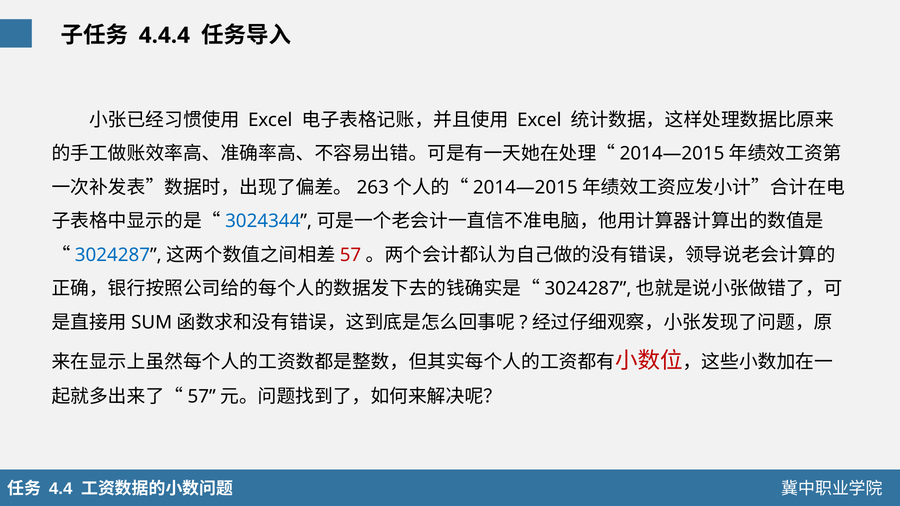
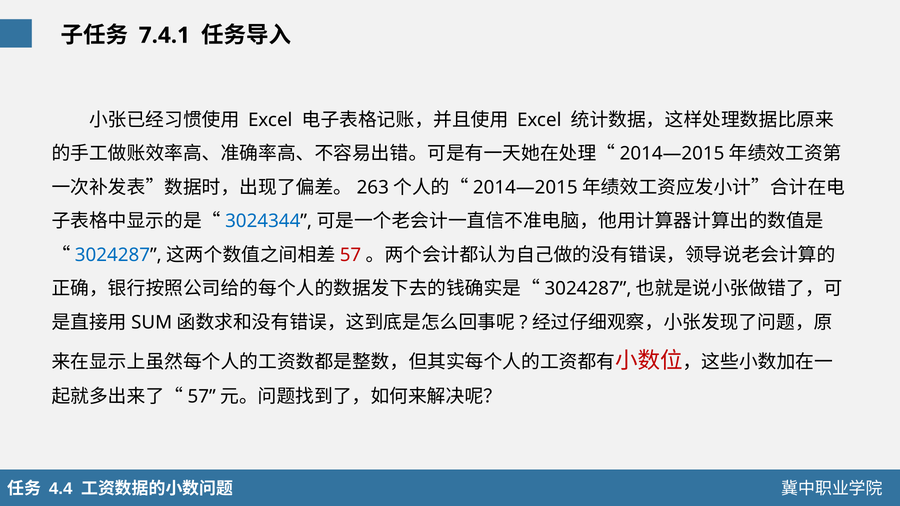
4.4.4: 4.4.4 -> 7.4.1 (164, 35)
